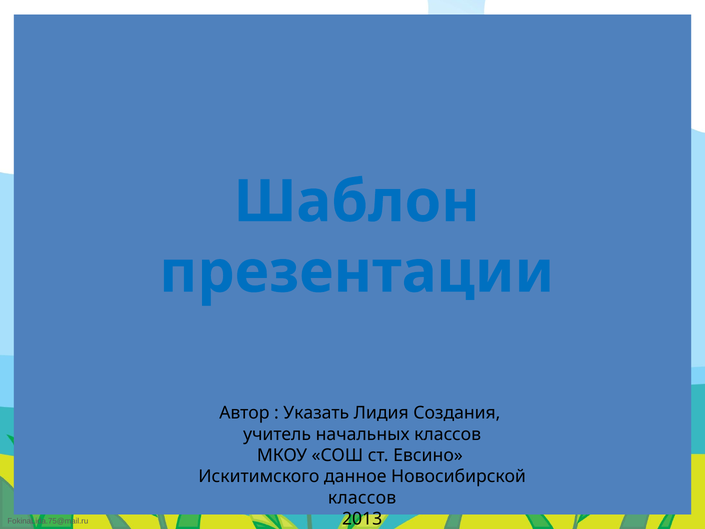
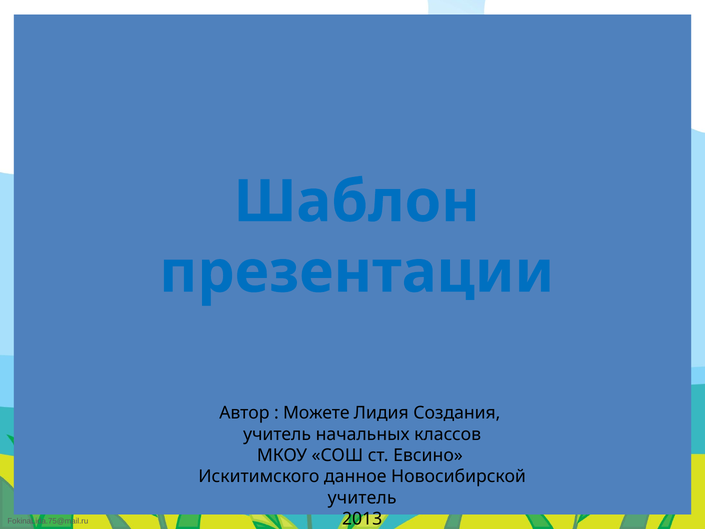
Указать: Указать -> Можете (316, 413)
классов: классов -> учитель (362, 497)
